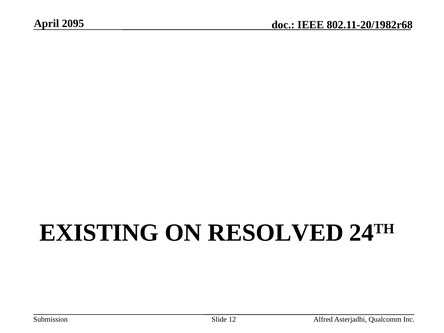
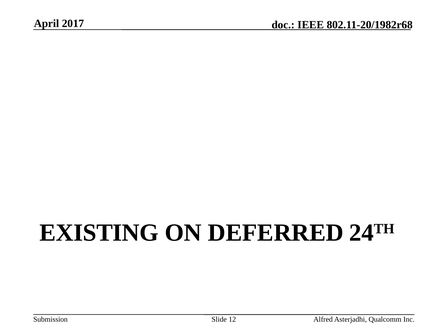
2095: 2095 -> 2017 (73, 24)
RESOLVED: RESOLVED -> DEFERRED (276, 233)
